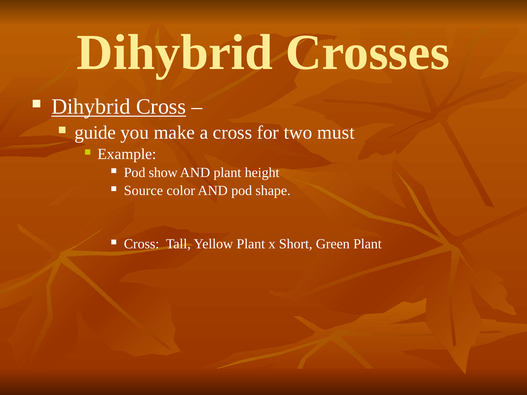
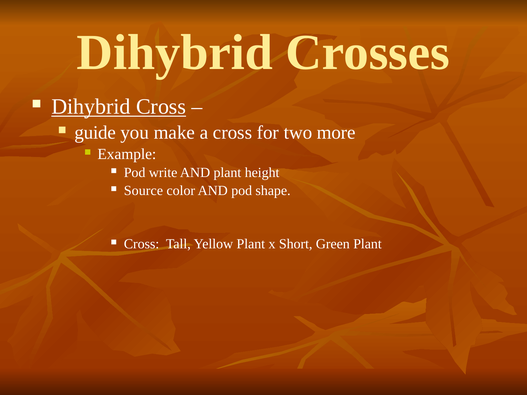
must: must -> more (336, 133)
show: show -> write (163, 173)
